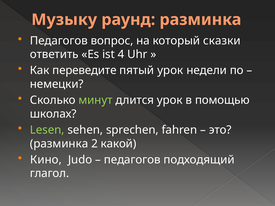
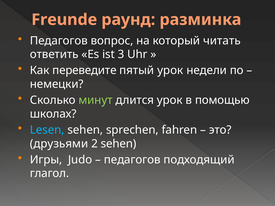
Музыку: Музыку -> Freunde (64, 20)
сказки: сказки -> читать (222, 41)
4: 4 -> 3 (121, 54)
Lesen colour: light green -> light blue (47, 130)
разминка: разминка -> друзьями (59, 144)
2 какой: какой -> sehen (119, 144)
Кино: Кино -> Игры (46, 160)
